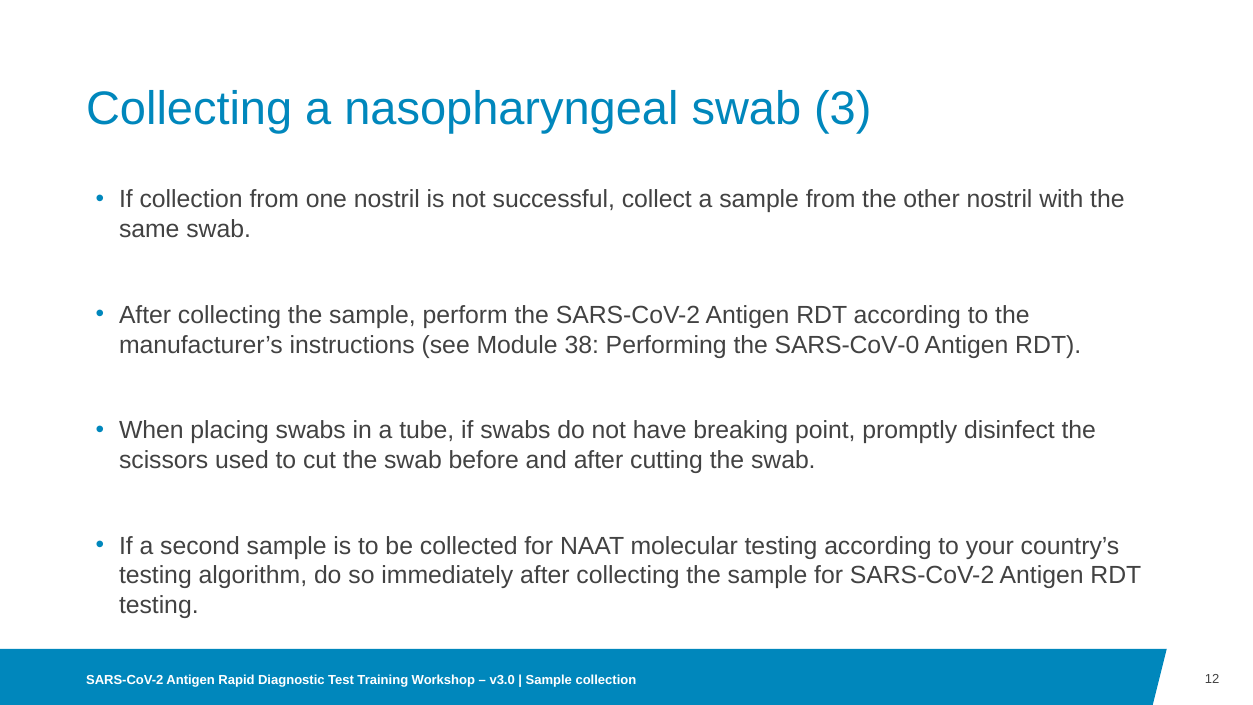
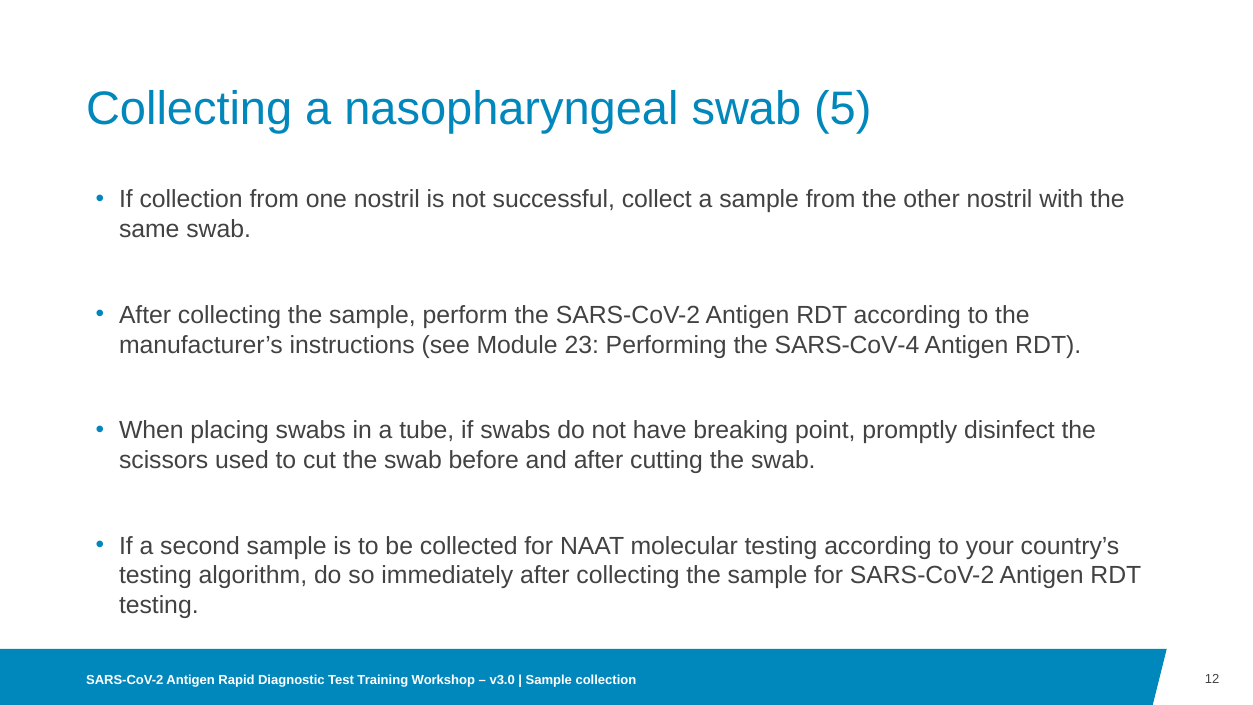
3: 3 -> 5 (843, 109)
38: 38 -> 23 (582, 345)
SARS-CoV-0: SARS-CoV-0 -> SARS-CoV-4 (847, 345)
